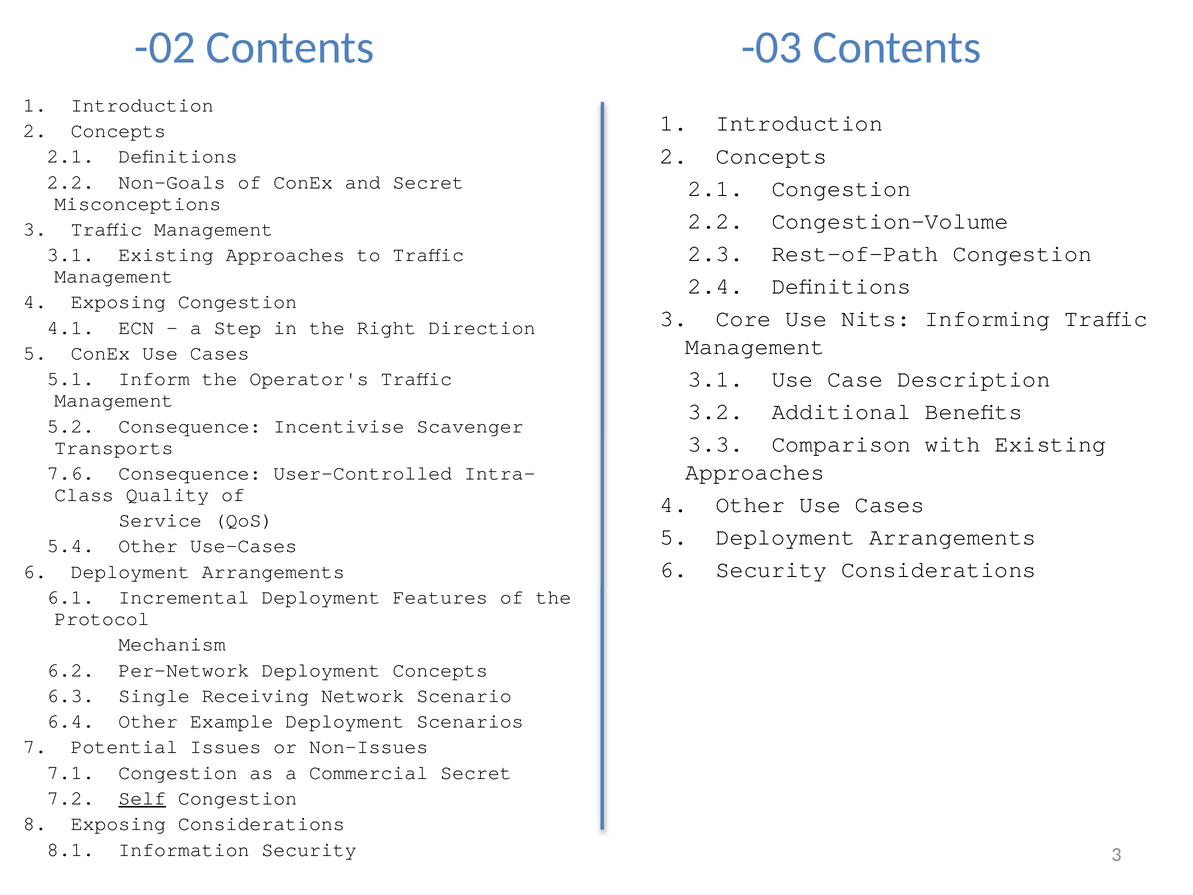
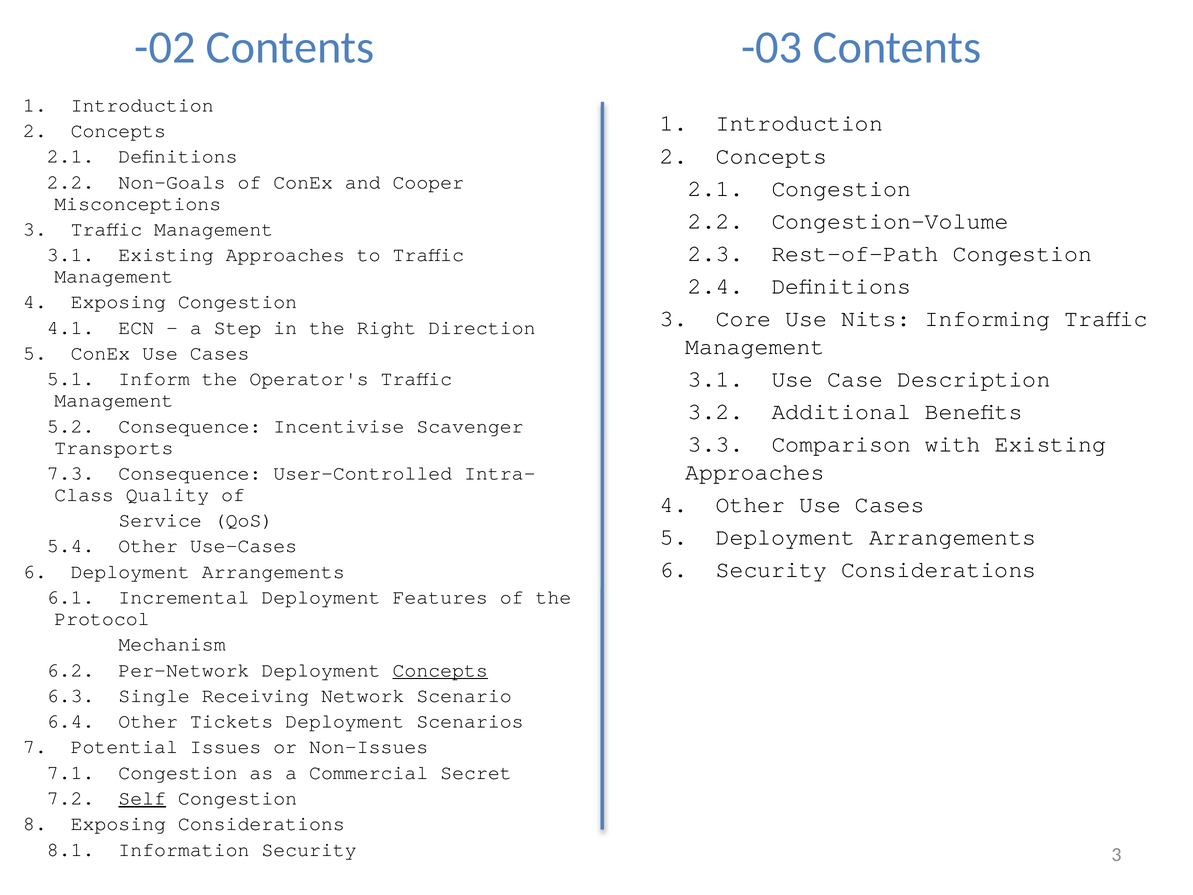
and Secret: Secret -> Cooper (428, 182)
7.6: 7.6 -> 7.3 (71, 473)
Concepts underline: none -> present (440, 670)
Example: Example -> Tickets (232, 721)
